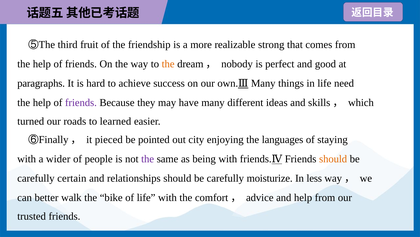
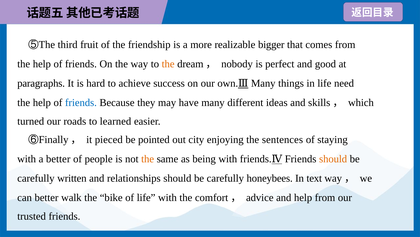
strong: strong -> bigger (271, 45)
friends colour: purple -> blue (81, 102)
languages: languages -> sentences (282, 139)
a wider: wider -> better (58, 159)
the colour: purple -> orange (148, 159)
certain: certain -> written (72, 178)
moisturize: moisturize -> honeybees (270, 178)
less: less -> text (314, 178)
